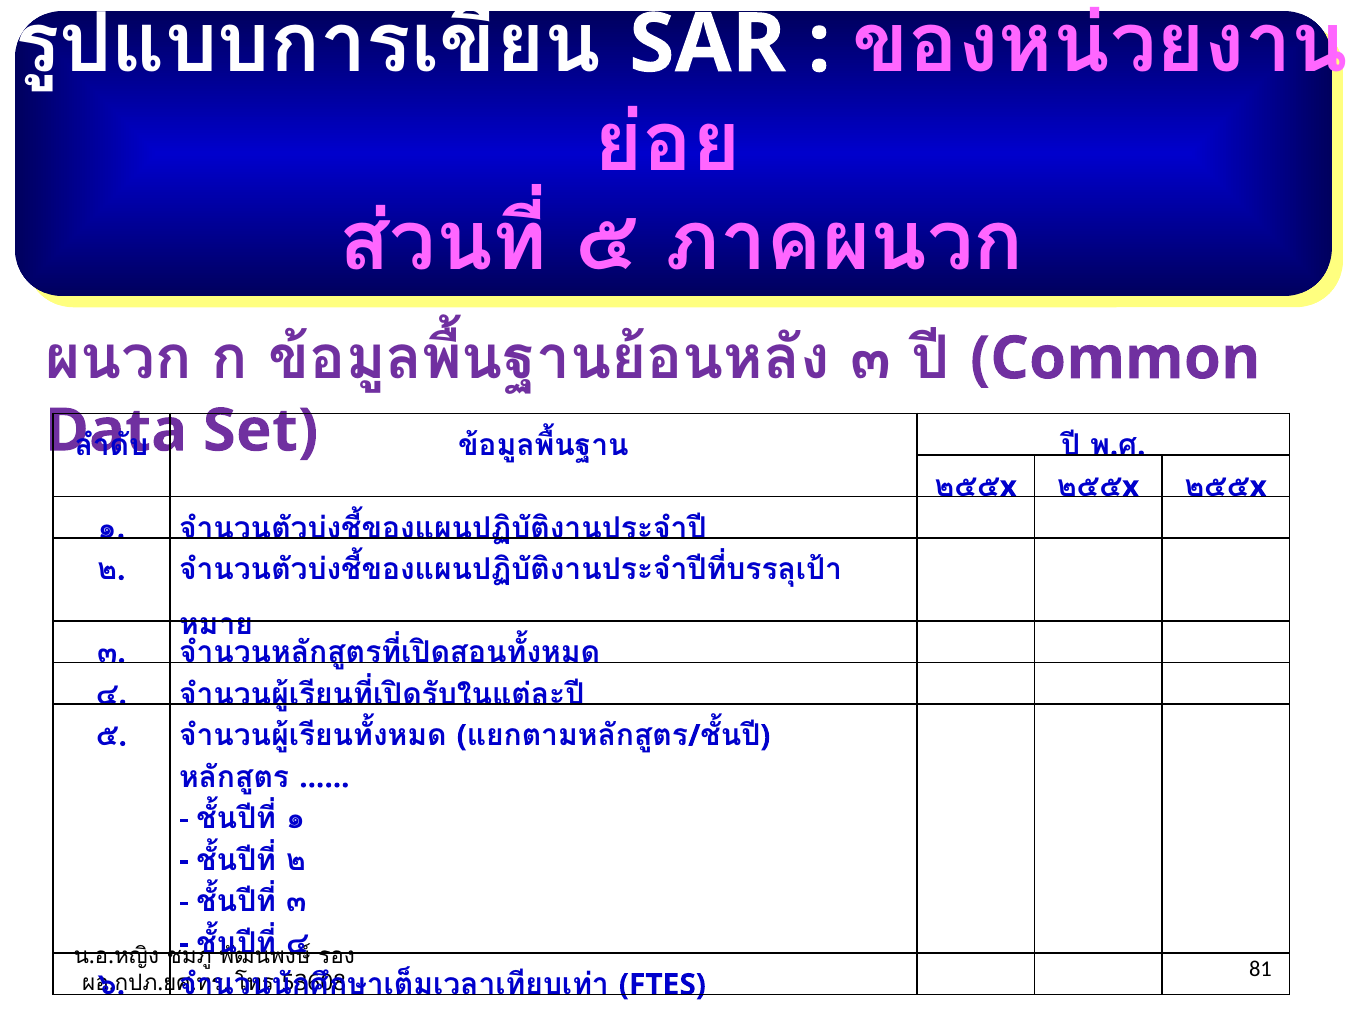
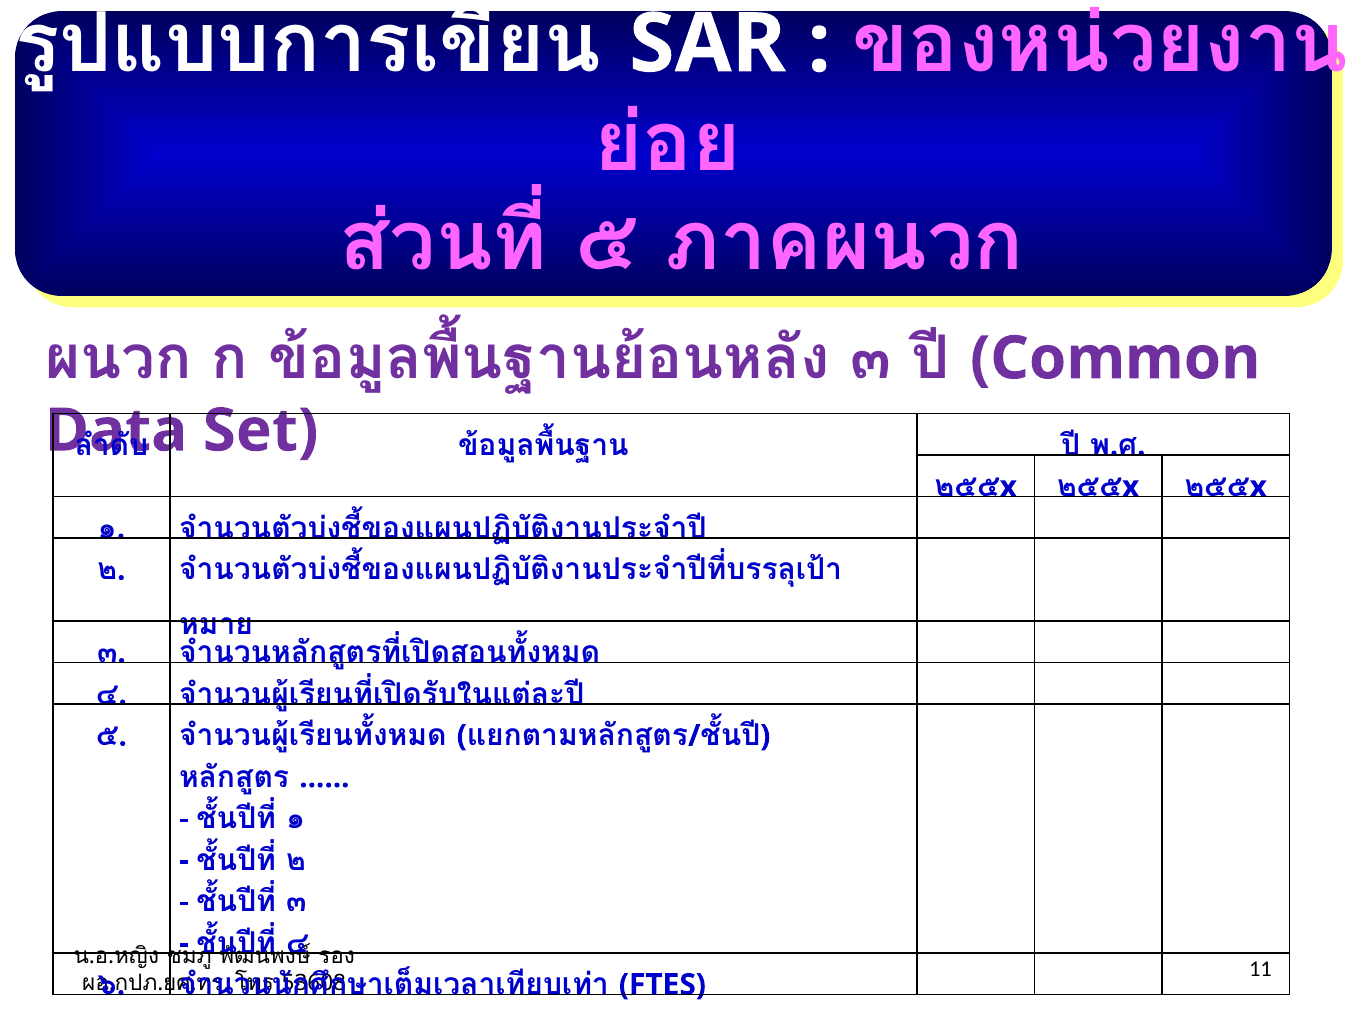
81: 81 -> 11 (1260, 969)
